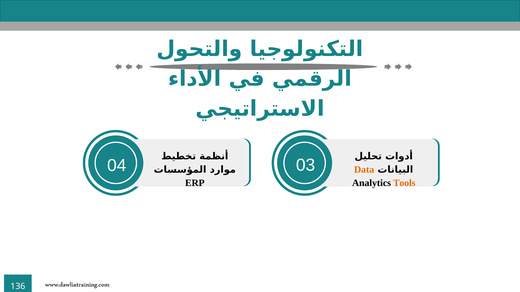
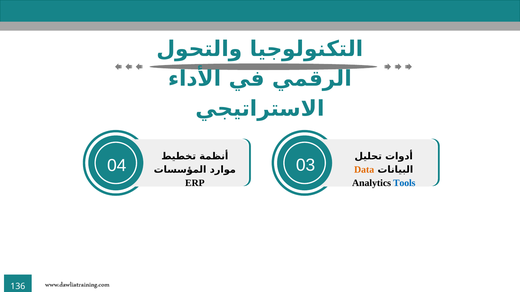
Tools colour: orange -> blue (404, 183)
